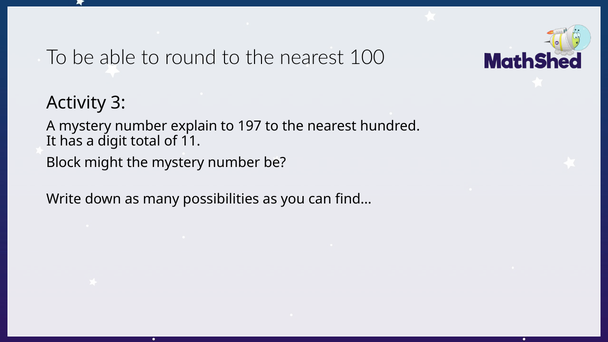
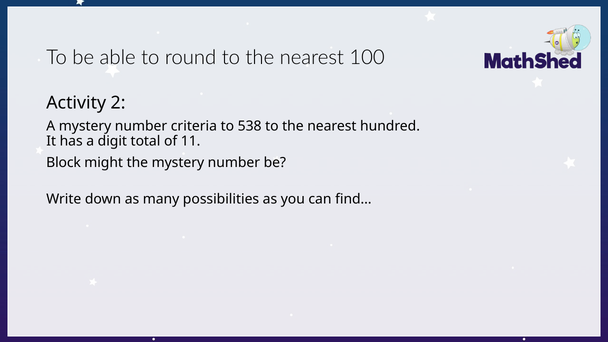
3: 3 -> 2 (118, 103)
explain: explain -> criteria (194, 126)
197: 197 -> 538 (250, 126)
